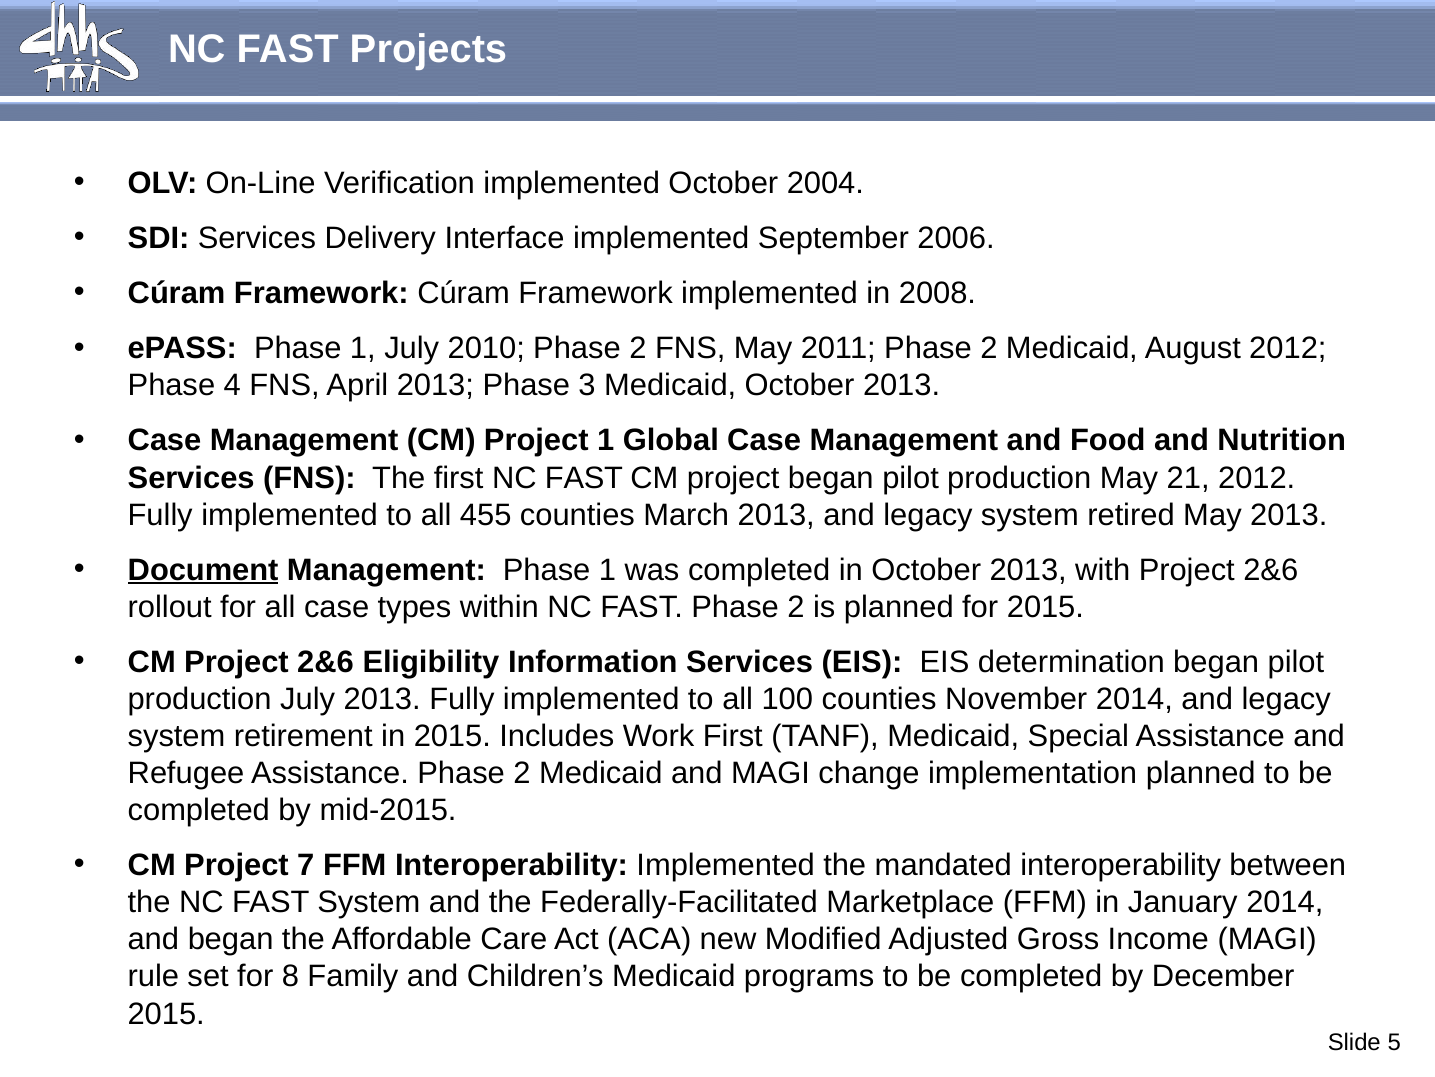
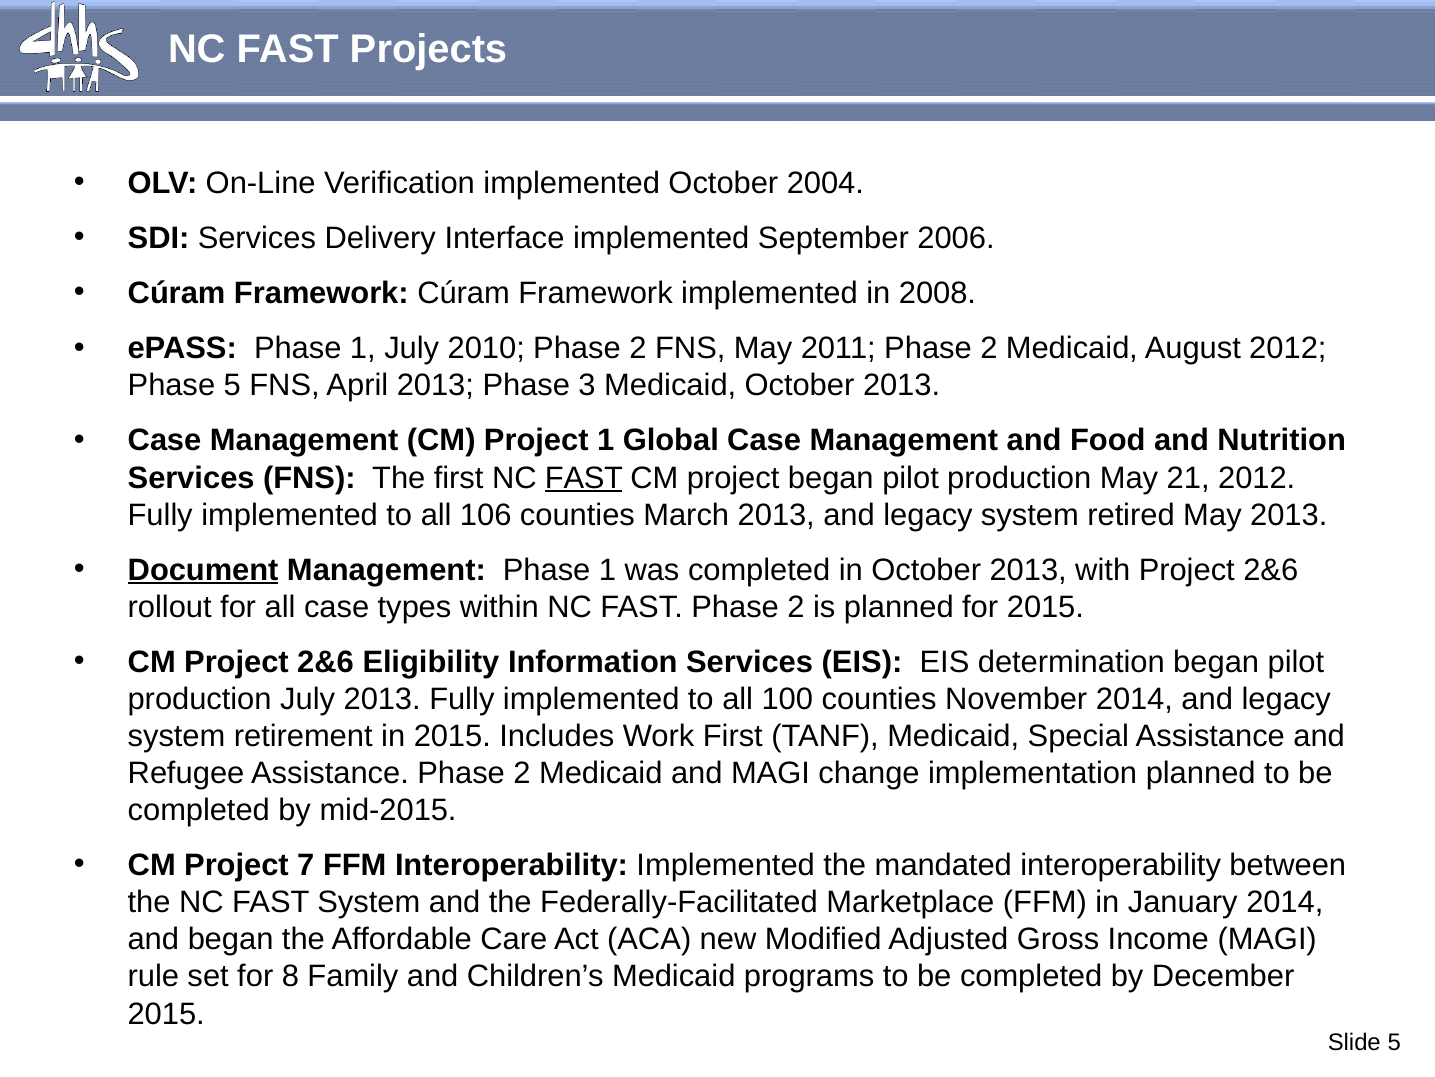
Phase 4: 4 -> 5 (232, 385)
FAST underline: none -> present (584, 477)
455: 455 -> 106 (486, 515)
